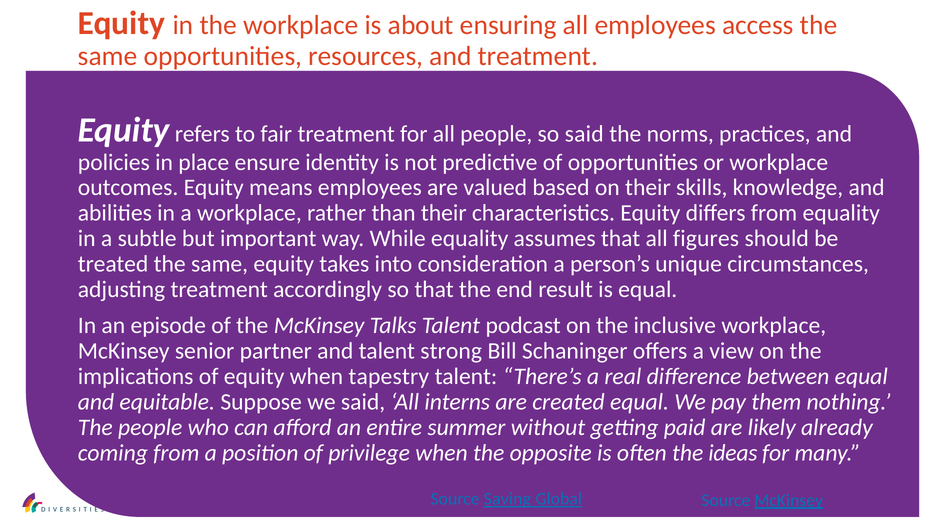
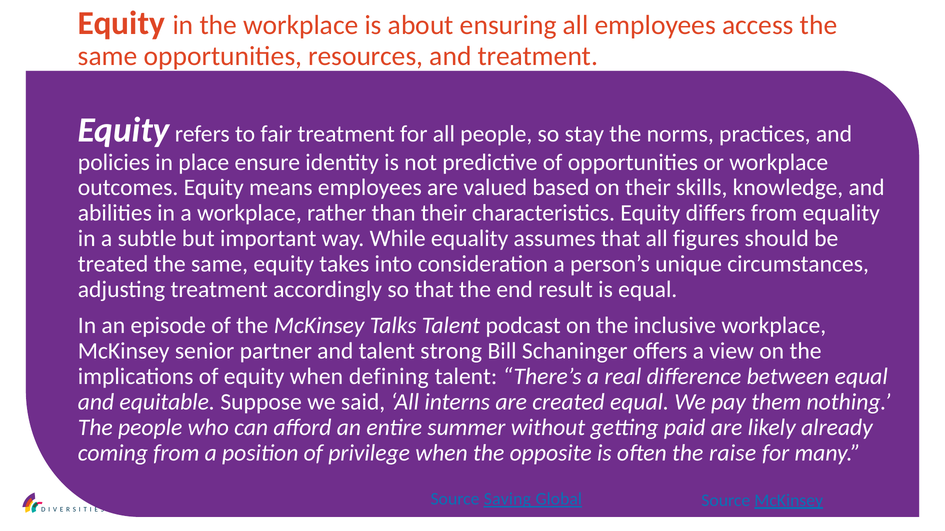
so said: said -> stay (584, 134)
tapestry: tapestry -> defining (389, 377)
ideas: ideas -> raise (733, 453)
